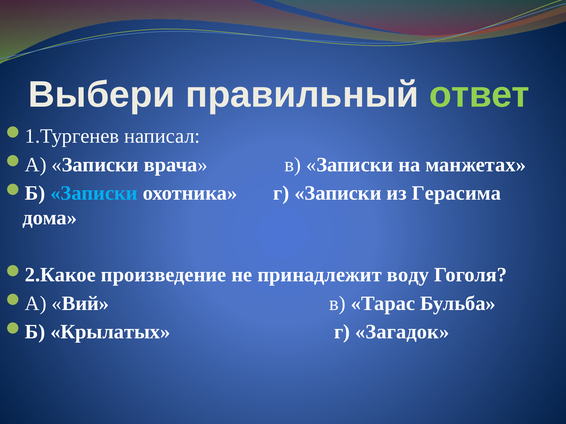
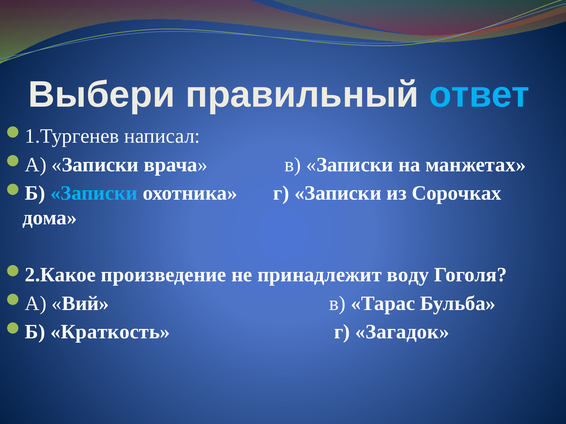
ответ colour: light green -> light blue (479, 95)
Герасима: Герасима -> Сорочках (457, 193)
Крылатых: Крылатых -> Краткость (110, 332)
